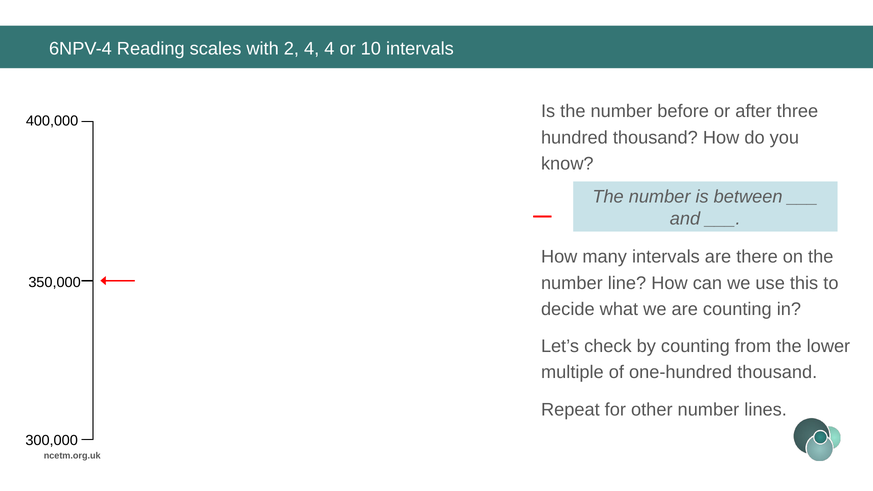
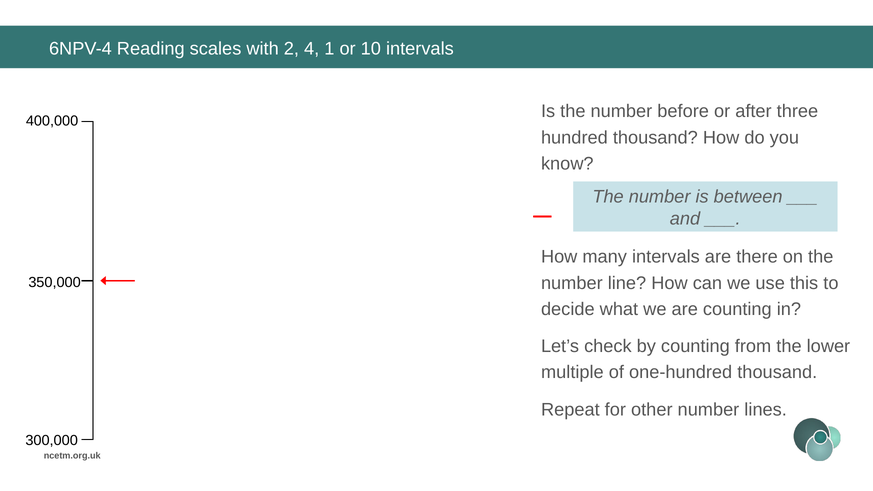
4 4: 4 -> 1 (329, 49)
